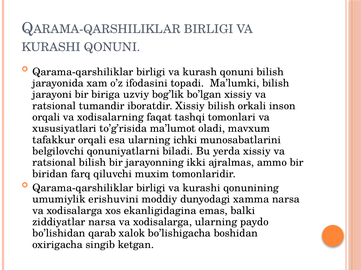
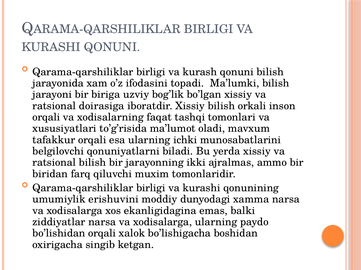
tumandir: tumandir -> doirasiga (102, 106)
bo’lishidan qarab: qarab -> orqali (102, 234)
